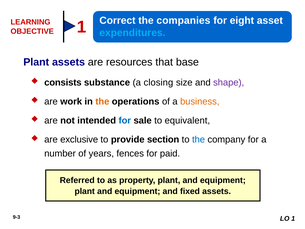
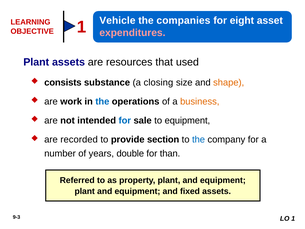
Correct: Correct -> Vehicle (117, 21)
expenditures colour: light blue -> pink (132, 33)
base: base -> used (187, 62)
shape colour: purple -> orange (229, 82)
the colour: orange -> blue (102, 101)
to equivalent: equivalent -> equipment (187, 120)
exclusive: exclusive -> recorded (79, 140)
fences: fences -> double (130, 153)
paid: paid -> than (170, 153)
